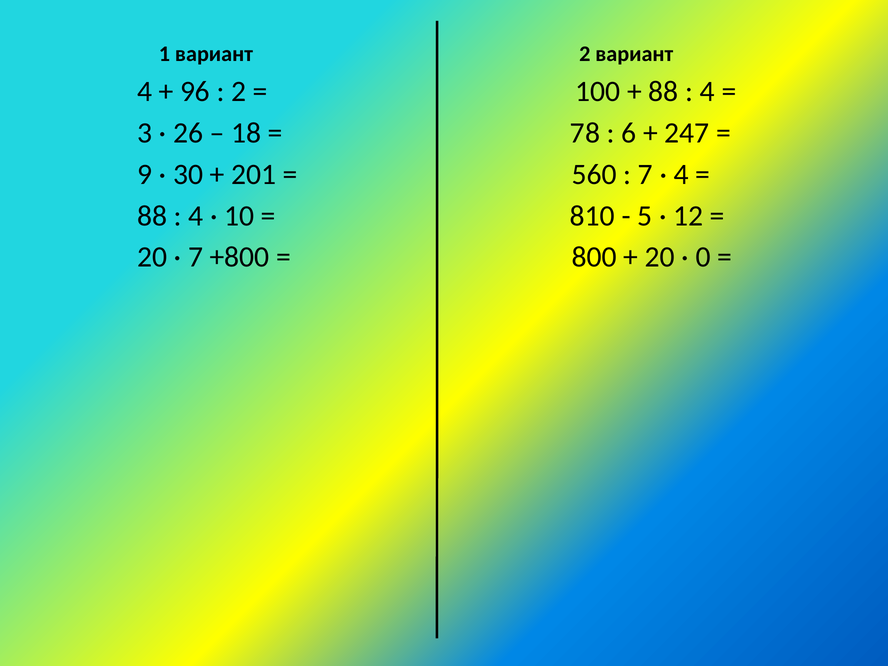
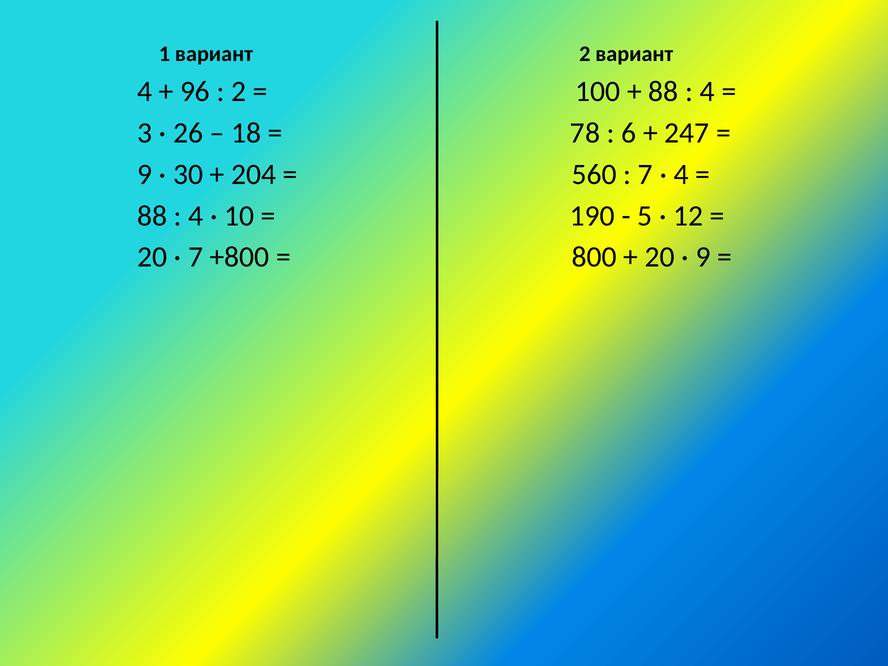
201: 201 -> 204 (254, 174)
810: 810 -> 190 (592, 216)
0: 0 -> 9 (703, 257)
